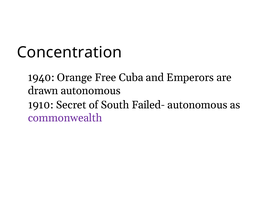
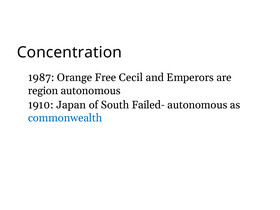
1940: 1940 -> 1987 (41, 78)
Cuba: Cuba -> Cecil (131, 78)
drawn: drawn -> region (43, 91)
Secret: Secret -> Japan (71, 105)
commonwealth colour: purple -> blue (65, 118)
